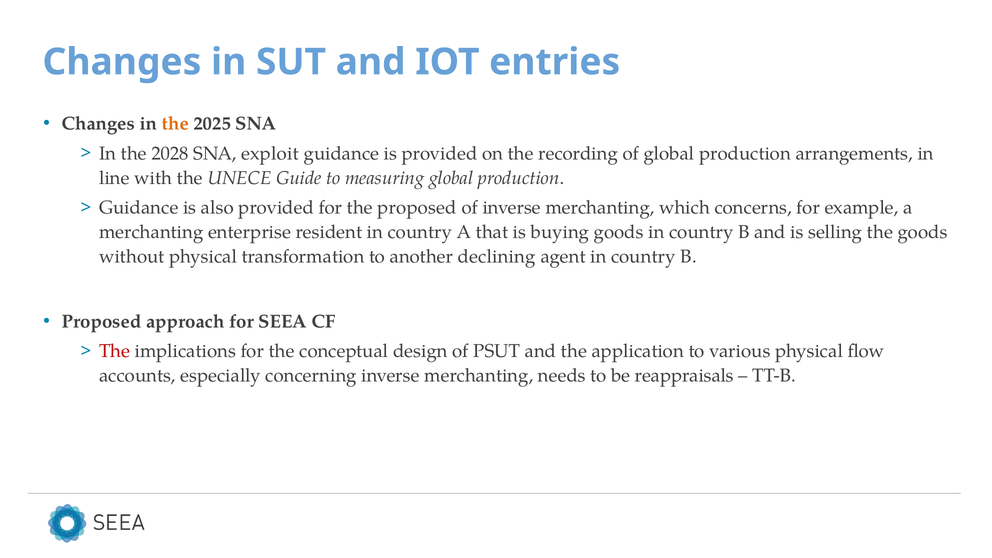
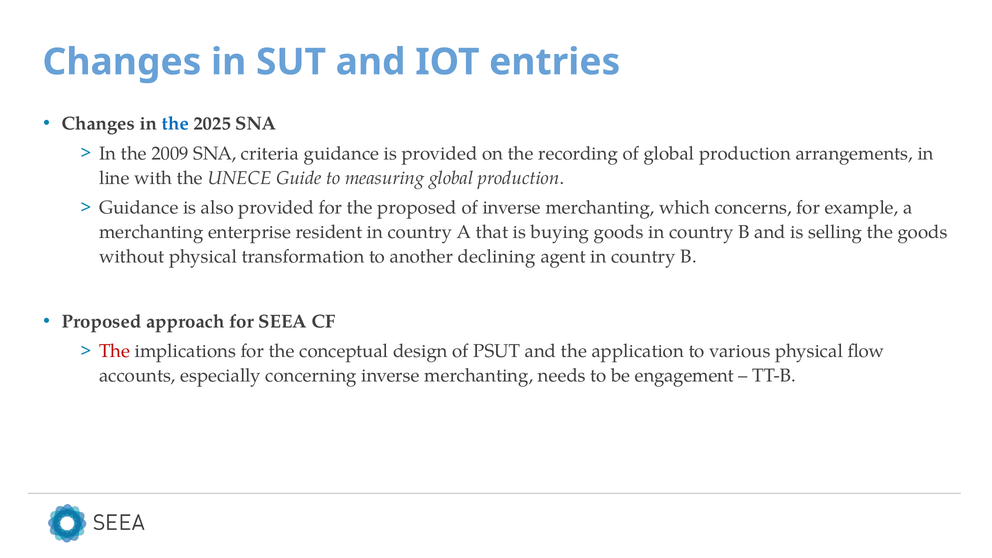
the colour: orange -> blue (175, 124)
2028: 2028 -> 2009 (170, 153)
exploit: exploit -> criteria (270, 153)
reappraisals: reappraisals -> engagement (684, 376)
